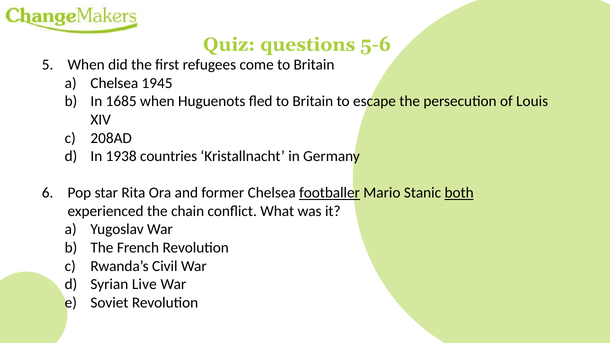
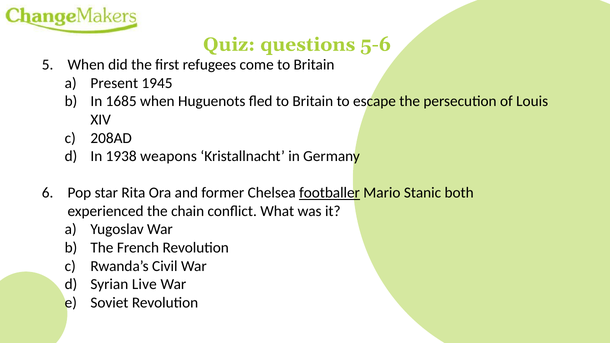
Chelsea: Chelsea -> Present (114, 83)
countries: countries -> weapons (169, 156)
both underline: present -> none (459, 193)
